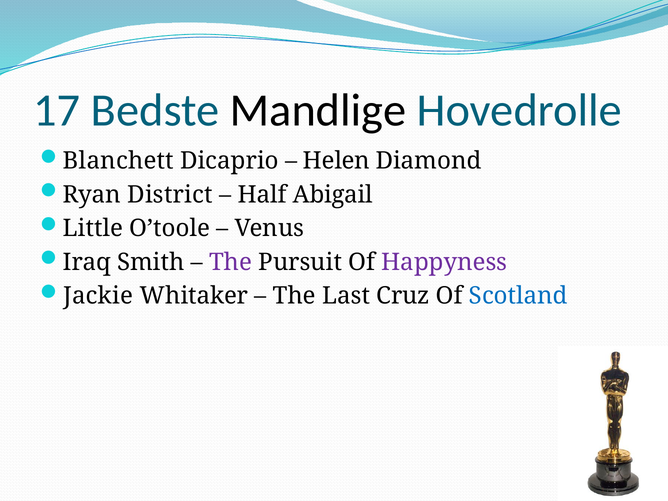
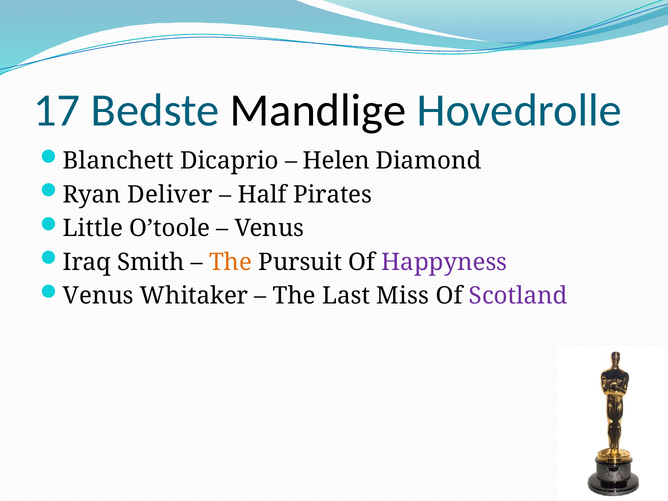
District: District -> Deliver (170, 195)
Abigail: Abigail -> Pirates (333, 195)
The colour: purple -> orange (231, 262)
Jackie: Jackie -> Venus (98, 296)
Cruz: Cruz -> Miss (403, 296)
Scotland colour: blue -> purple (518, 296)
